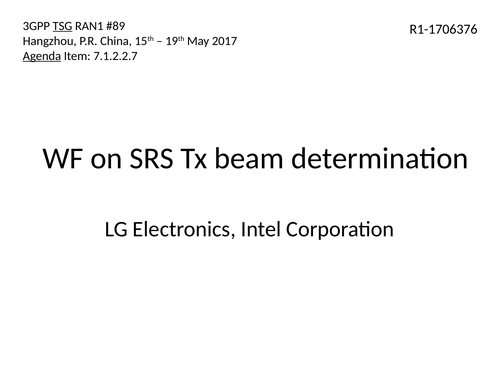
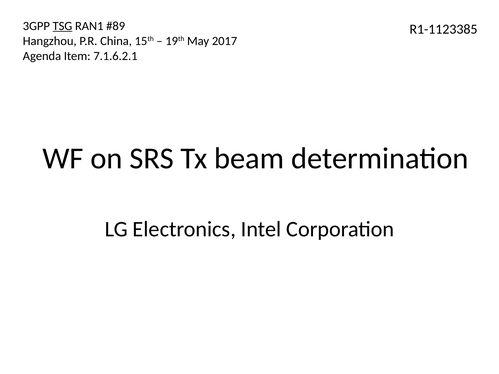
R1-1706376: R1-1706376 -> R1-1123385 (444, 29)
Agenda underline: present -> none (42, 56)
7.1.2.2.7: 7.1.2.2.7 -> 7.1.6.2.1 (115, 56)
